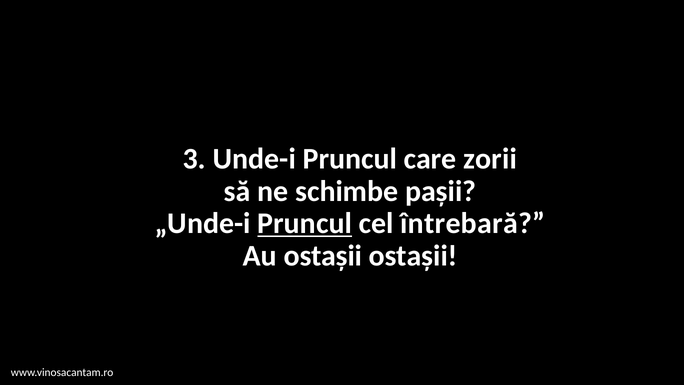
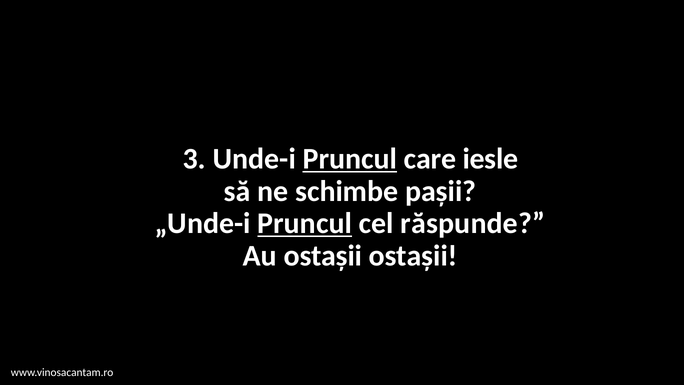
Pruncul underline: none -> present (350, 159)
zorii: zorii -> iesle (490, 159)
întrebară: întrebară -> răspunde (473, 223)
